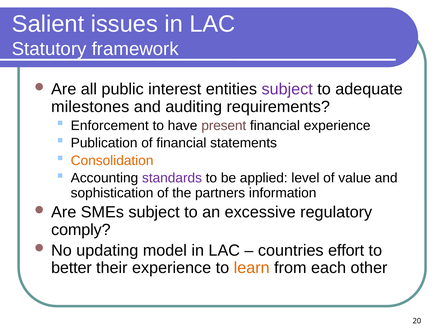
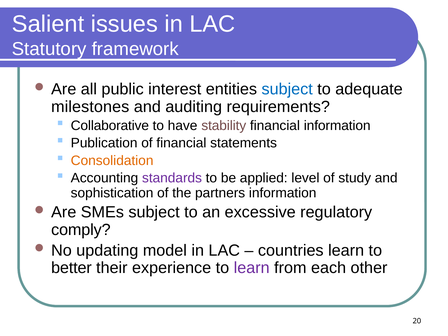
subject colour: purple -> blue (287, 89)
Enforcement: Enforcement -> Collaborative (110, 126)
present: present -> stability (224, 126)
financial experience: experience -> information (337, 126)
value: value -> study (355, 178)
countries effort: effort -> learn (346, 250)
learn colour: orange -> purple (252, 268)
